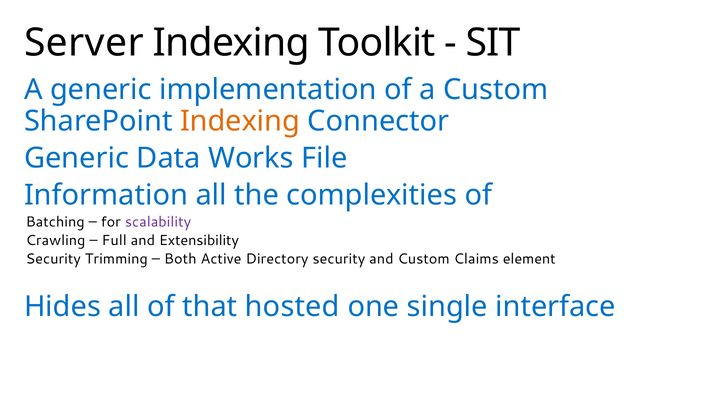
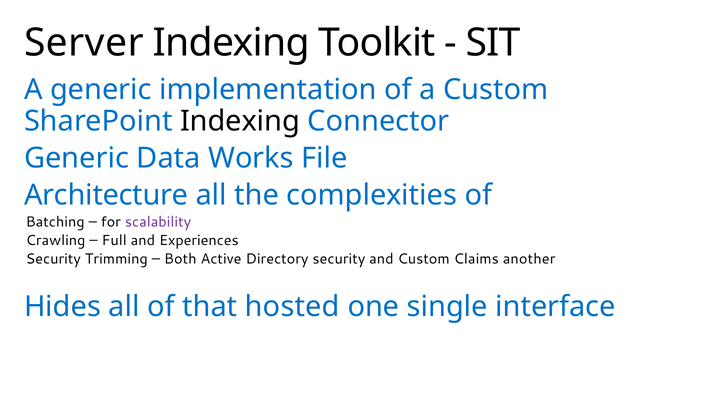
Indexing colour: orange -> black (240, 121)
Information: Information -> Architecture (106, 196)
Extensibility: Extensibility -> Experiences (199, 241)
element: element -> another (529, 259)
